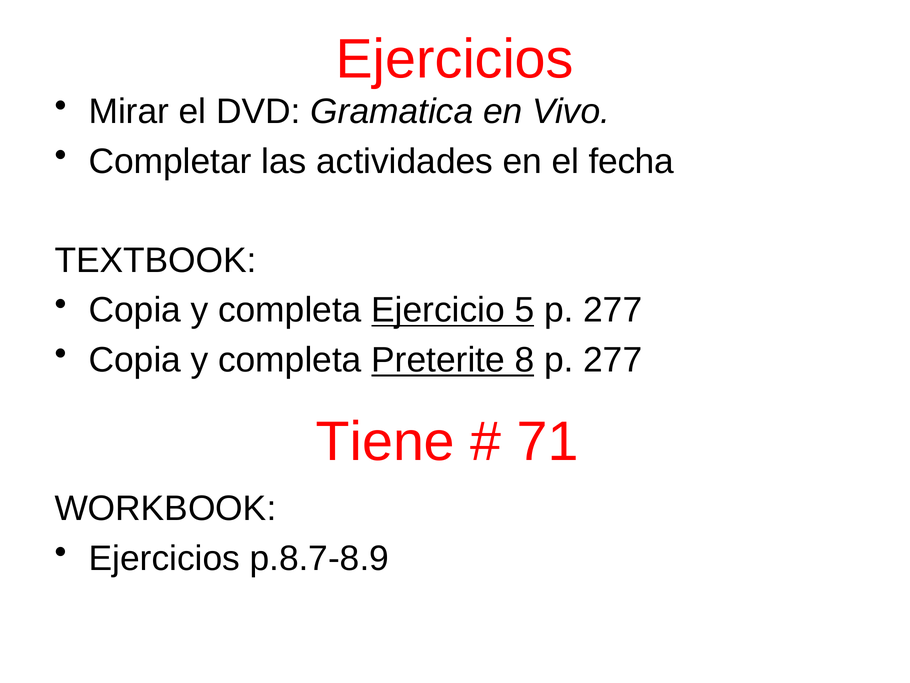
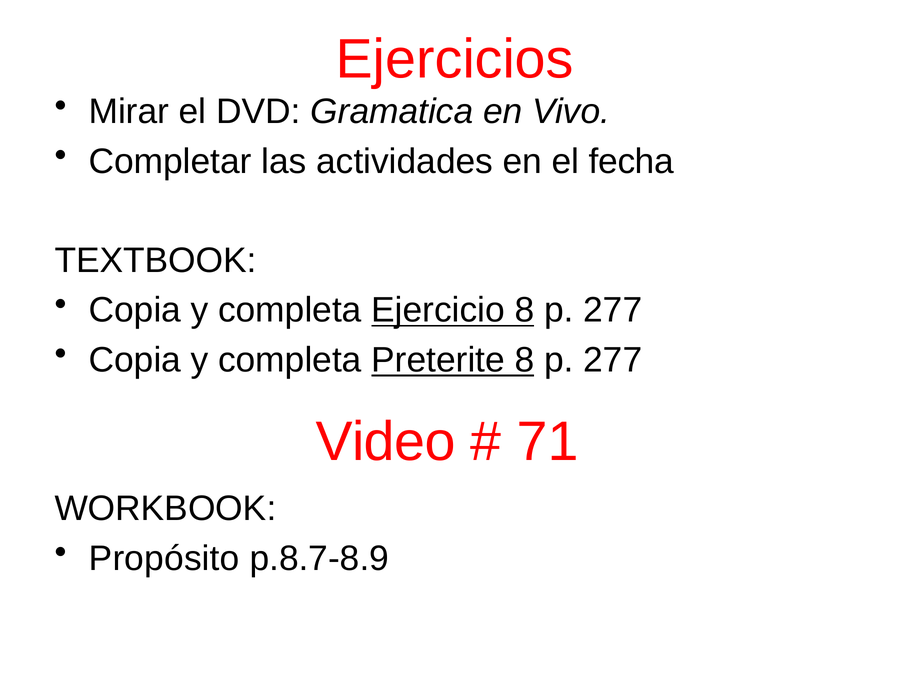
Ejercicio 5: 5 -> 8 (524, 310)
Tiene: Tiene -> Video (386, 441)
Ejercicios: Ejercicios -> Propósito (164, 558)
